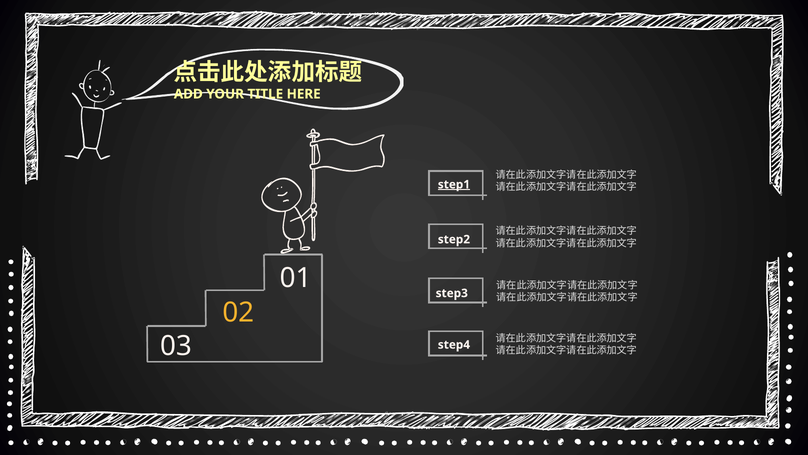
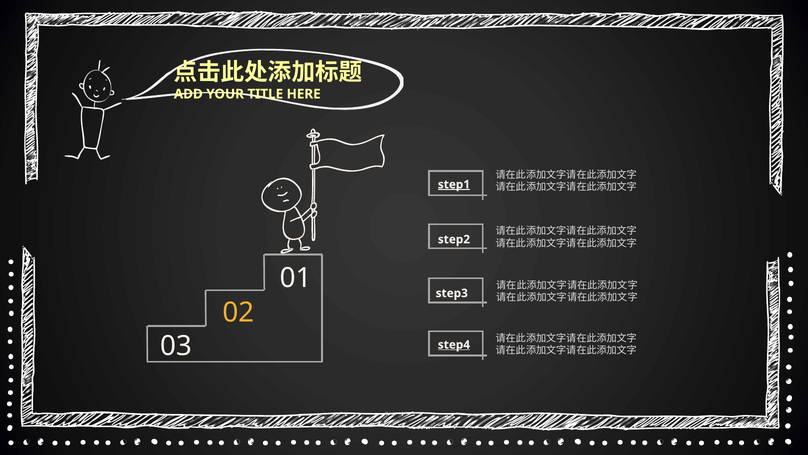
step4 underline: none -> present (454, 344)
